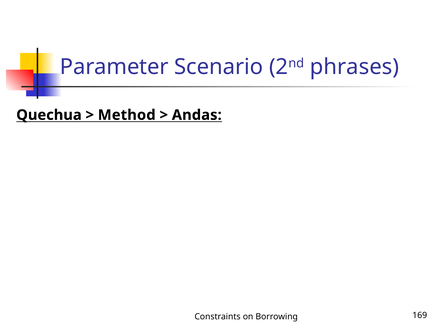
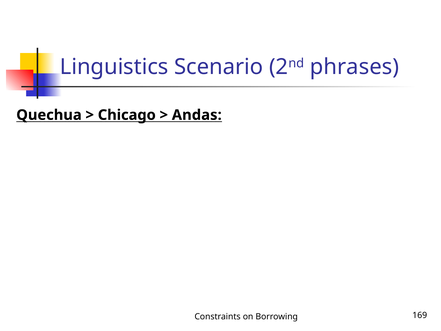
Parameter: Parameter -> Linguistics (114, 67)
Method: Method -> Chicago (127, 115)
